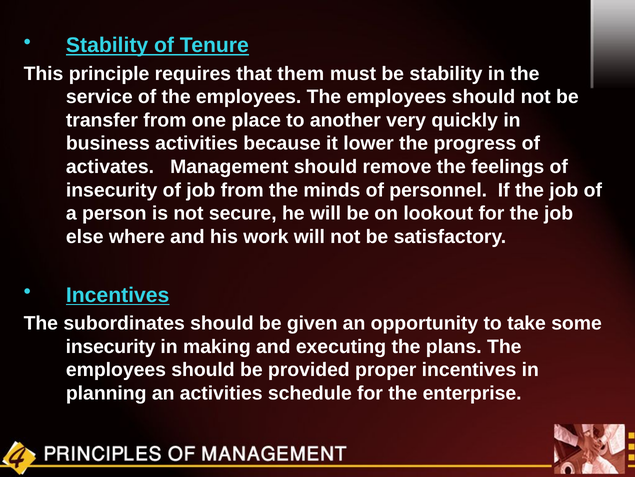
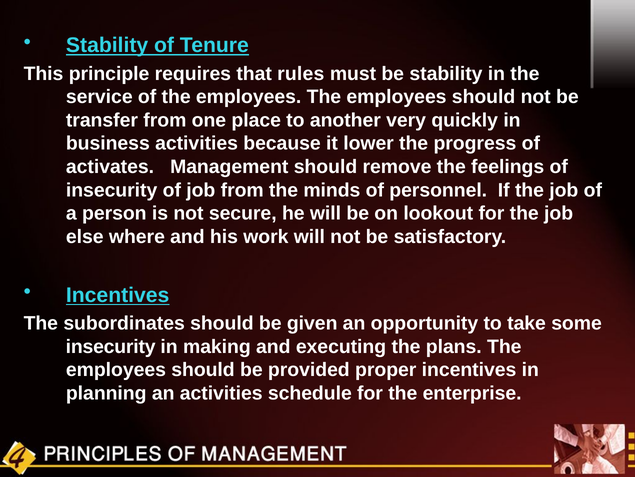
them: them -> rules (301, 73)
